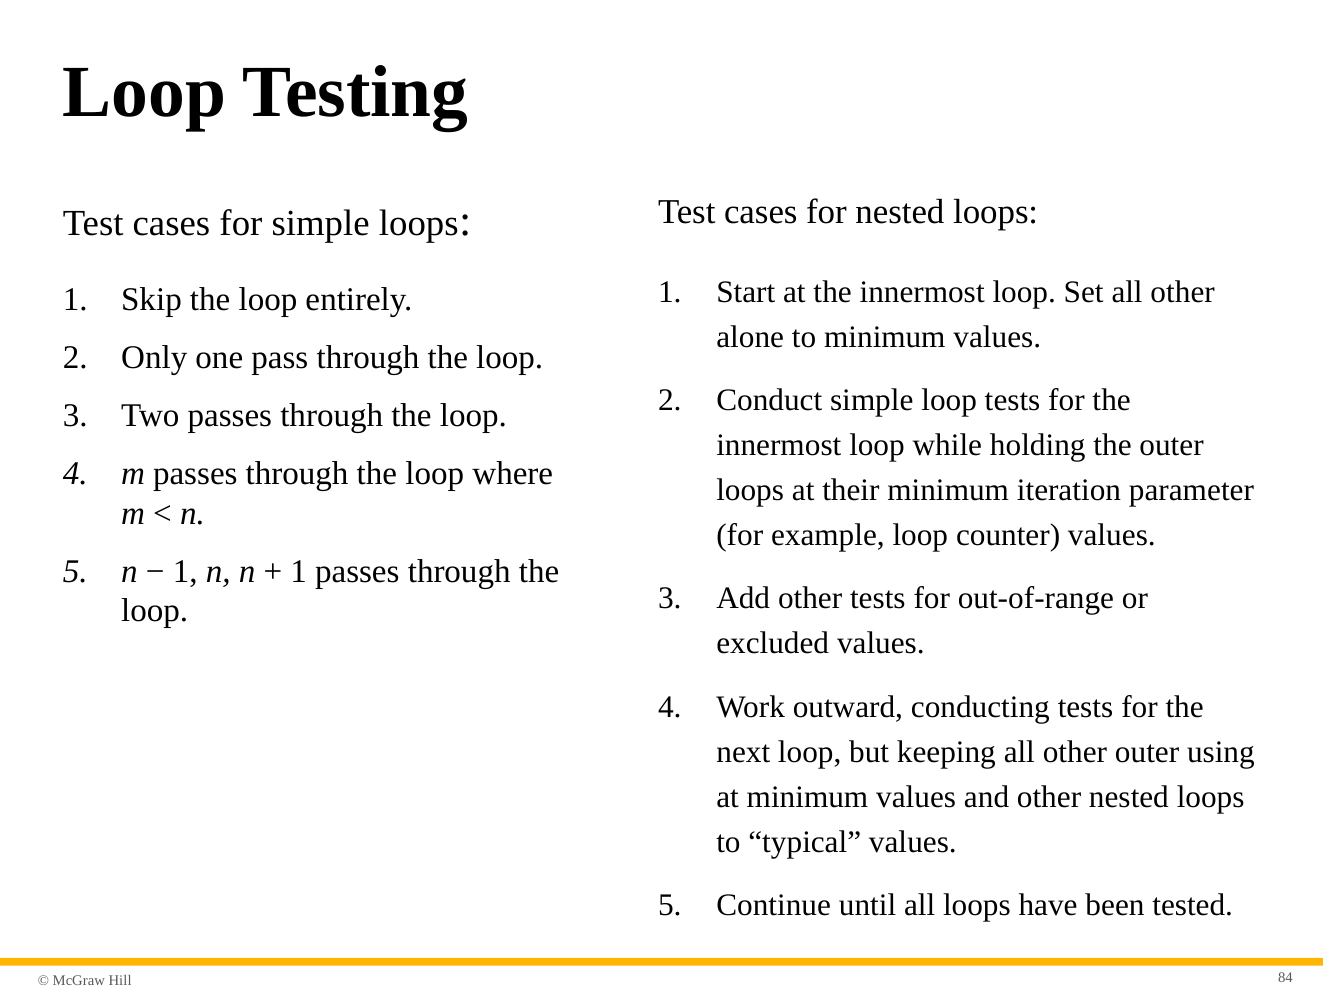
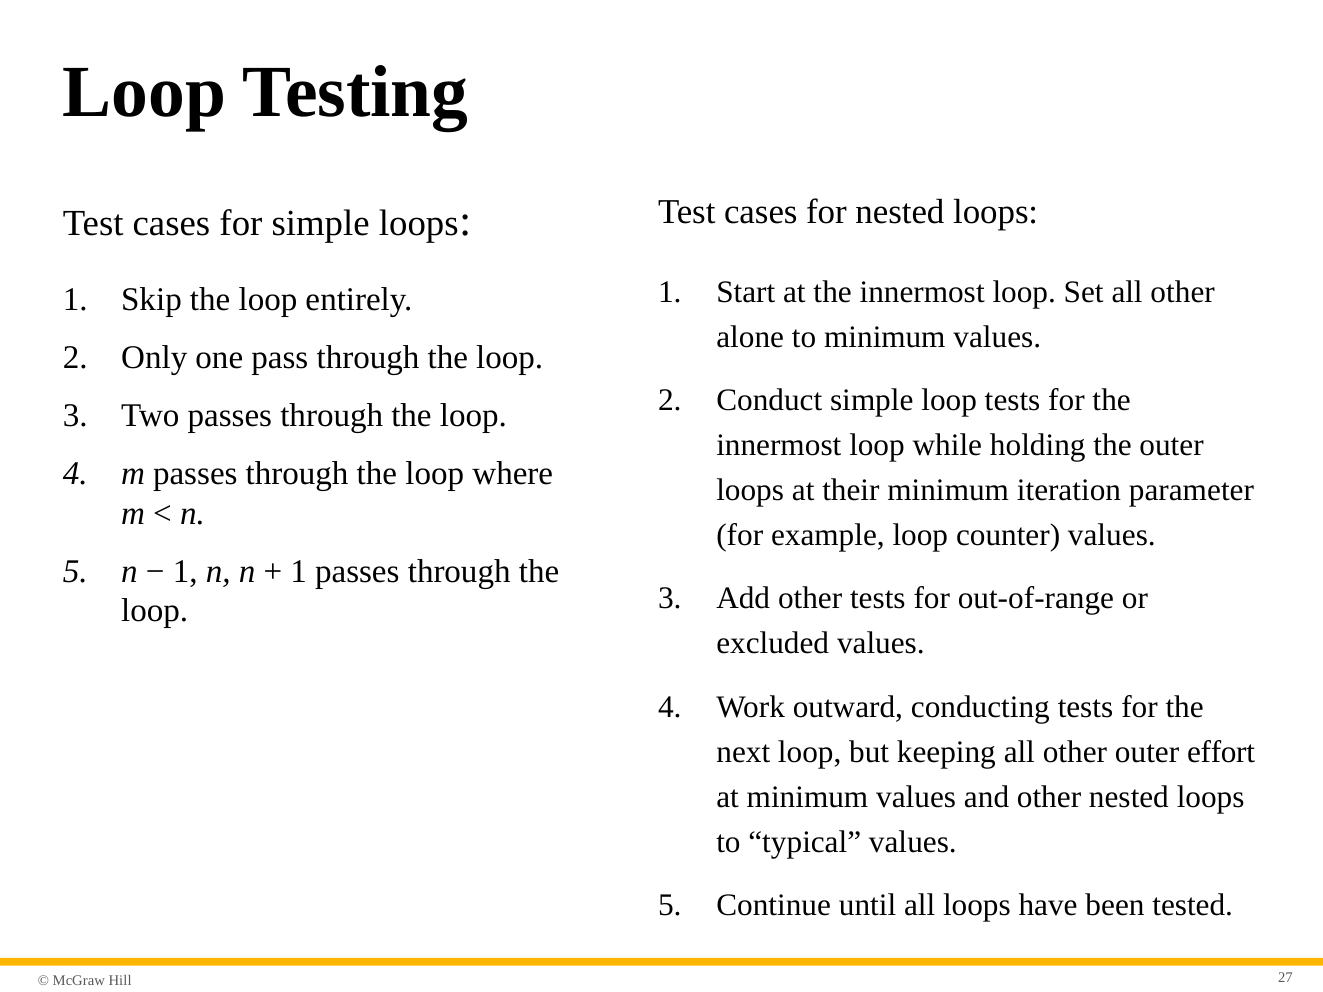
using: using -> effort (1221, 752)
84: 84 -> 27 (1285, 978)
